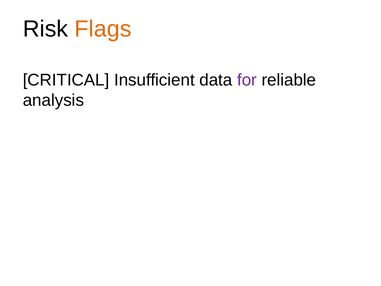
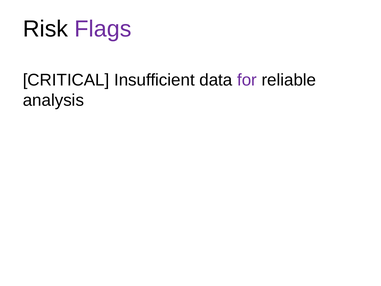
Flags colour: orange -> purple (103, 29)
